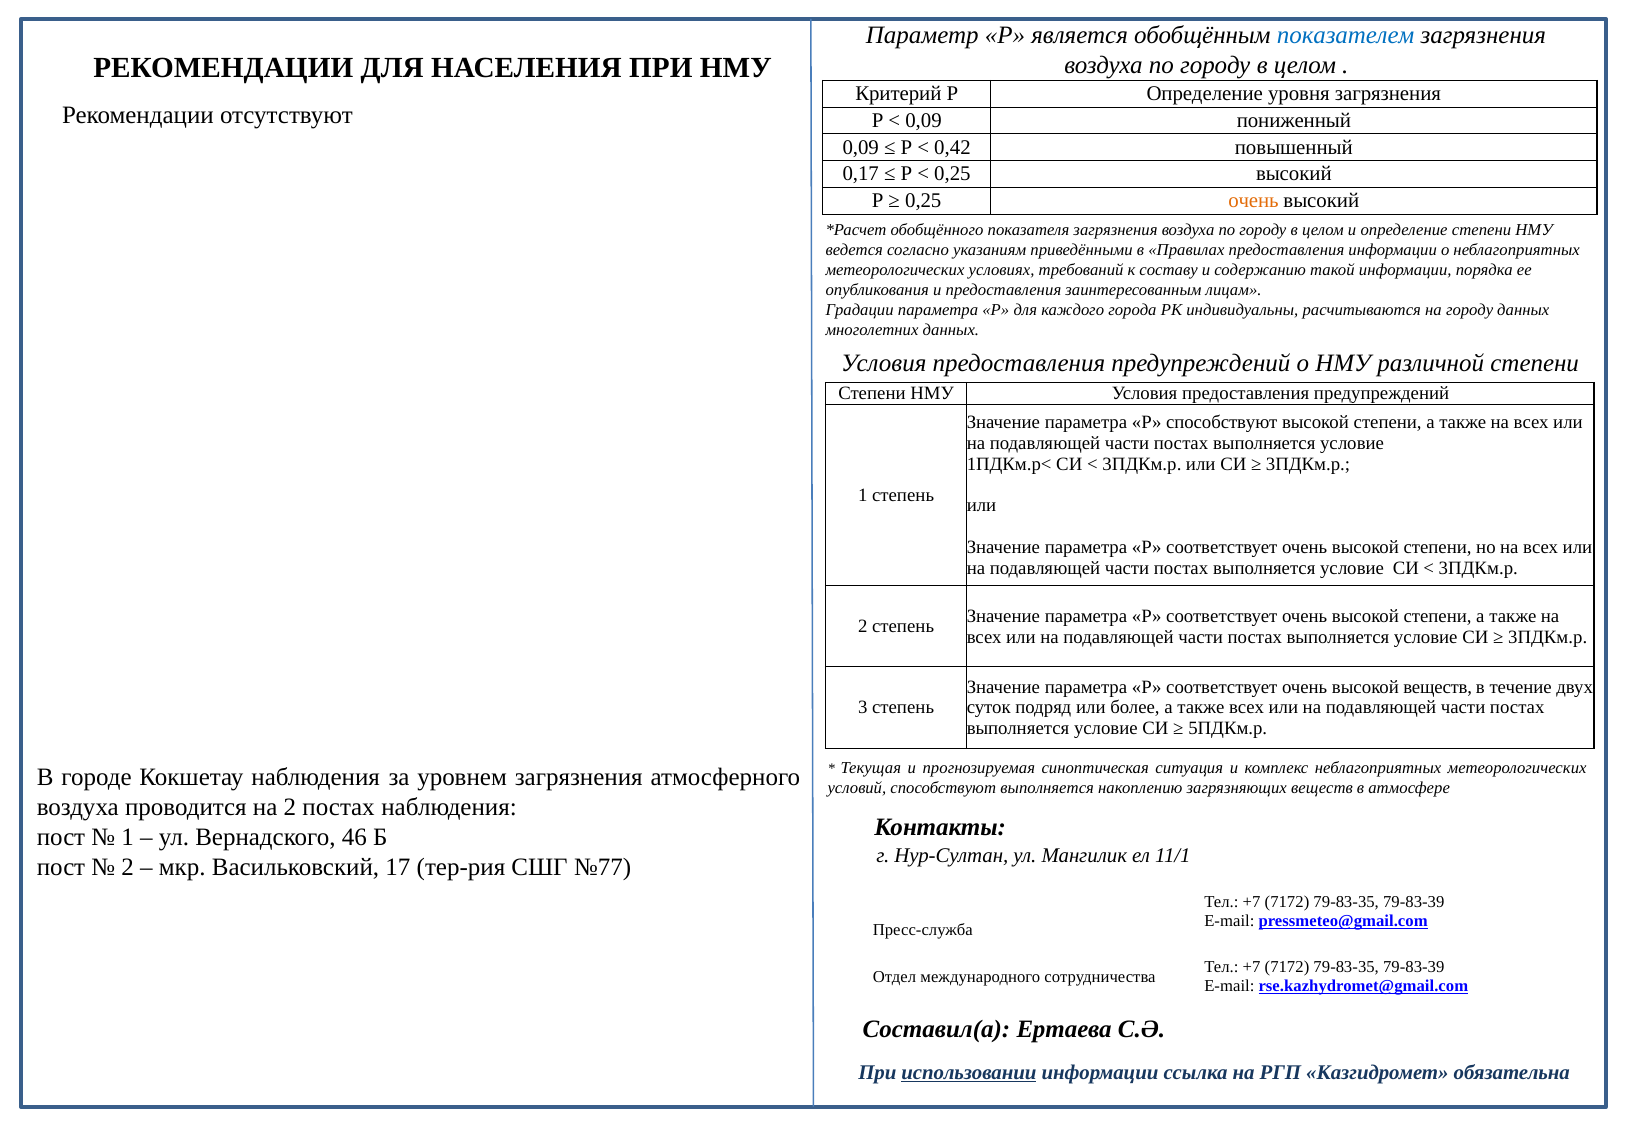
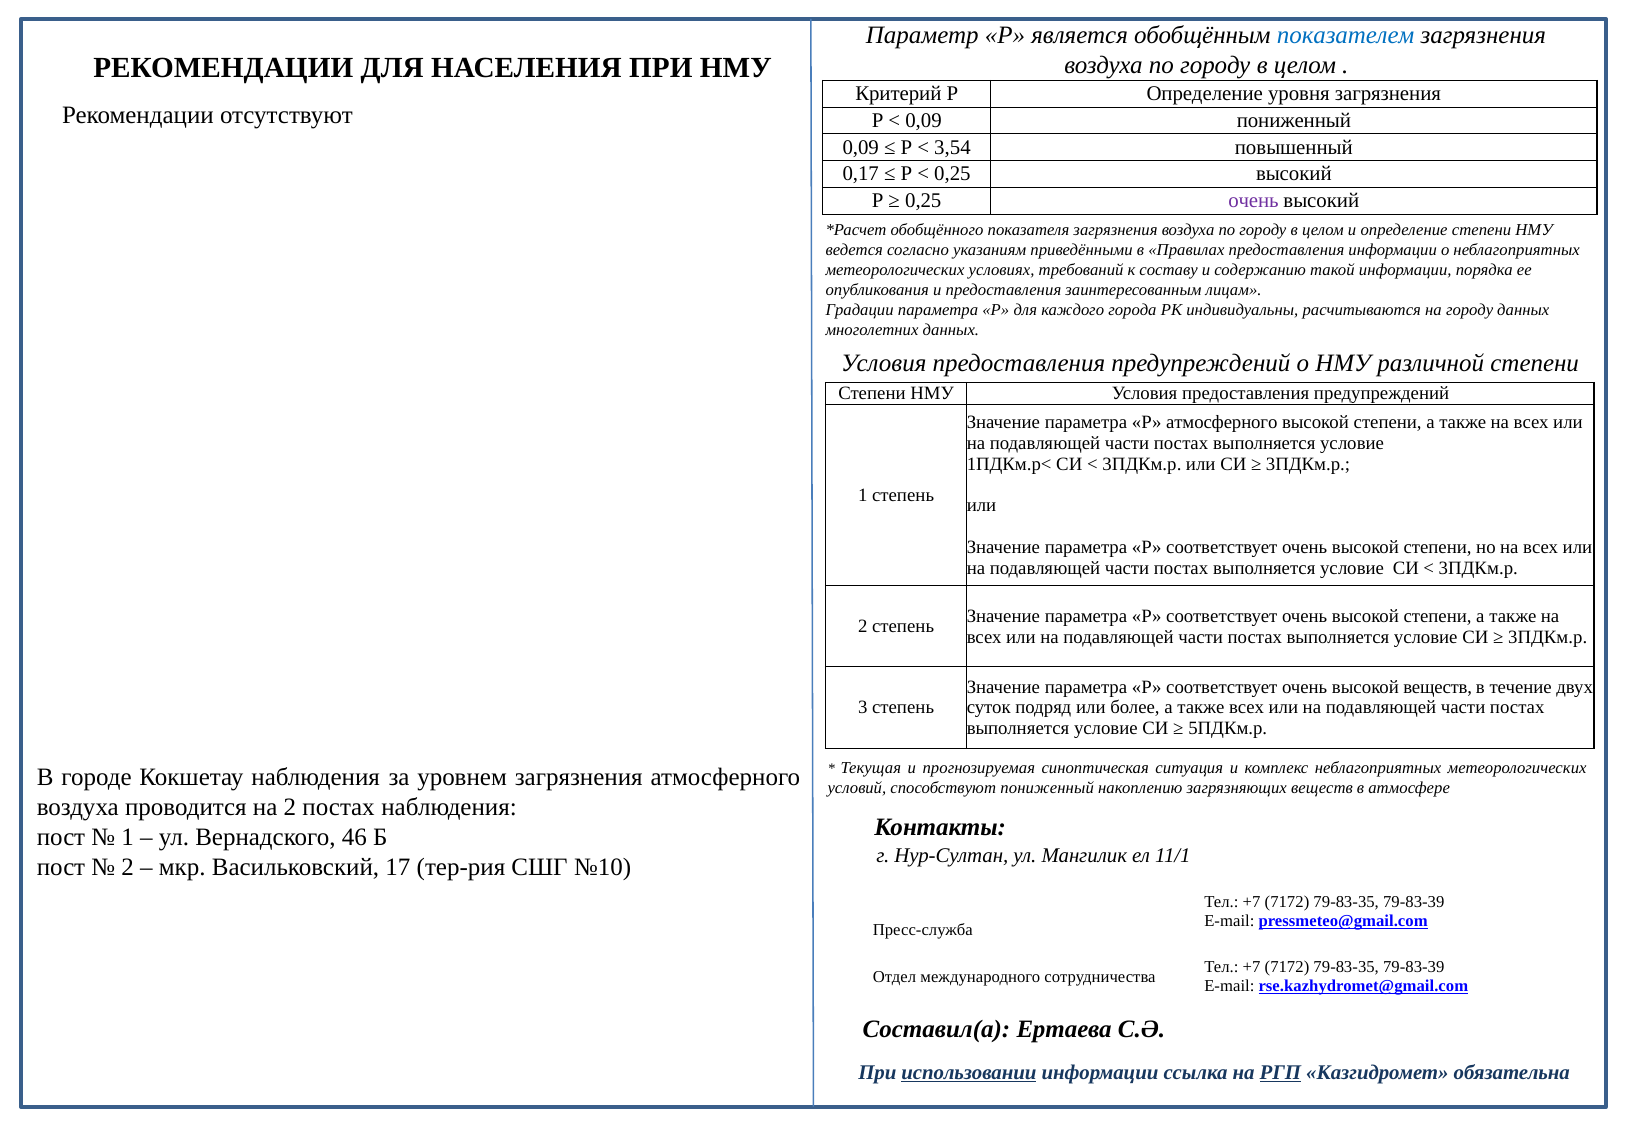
0,42: 0,42 -> 3,54 (952, 147)
очень colour: orange -> purple (1253, 201)
Р способствуют: способствуют -> атмосферного (1222, 423)
способствуют выполняется: выполняется -> пониженный (1047, 789)
№77: №77 -> №10 (603, 868)
РГП underline: none -> present (1280, 1073)
